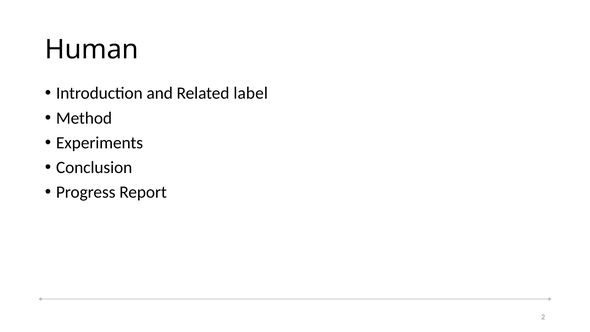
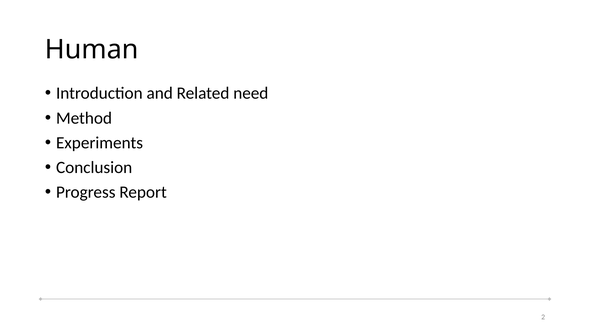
label: label -> need (251, 93)
